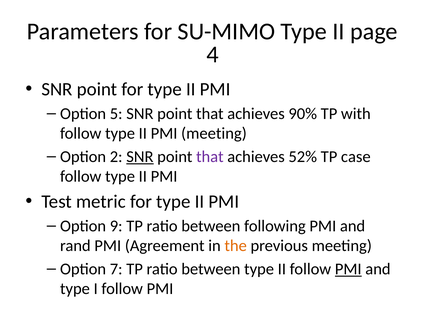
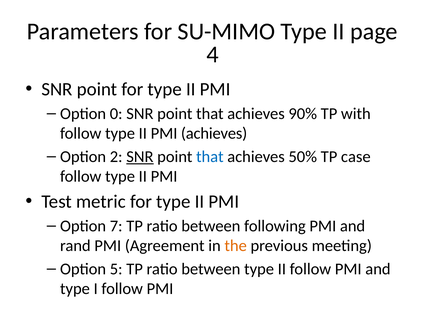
5: 5 -> 0 (116, 114)
PMI meeting: meeting -> achieves (214, 133)
that colour: purple -> blue (210, 156)
52%: 52% -> 50% (303, 156)
9: 9 -> 7 (116, 226)
7: 7 -> 5 (116, 269)
PMI underline: present -> none (348, 269)
